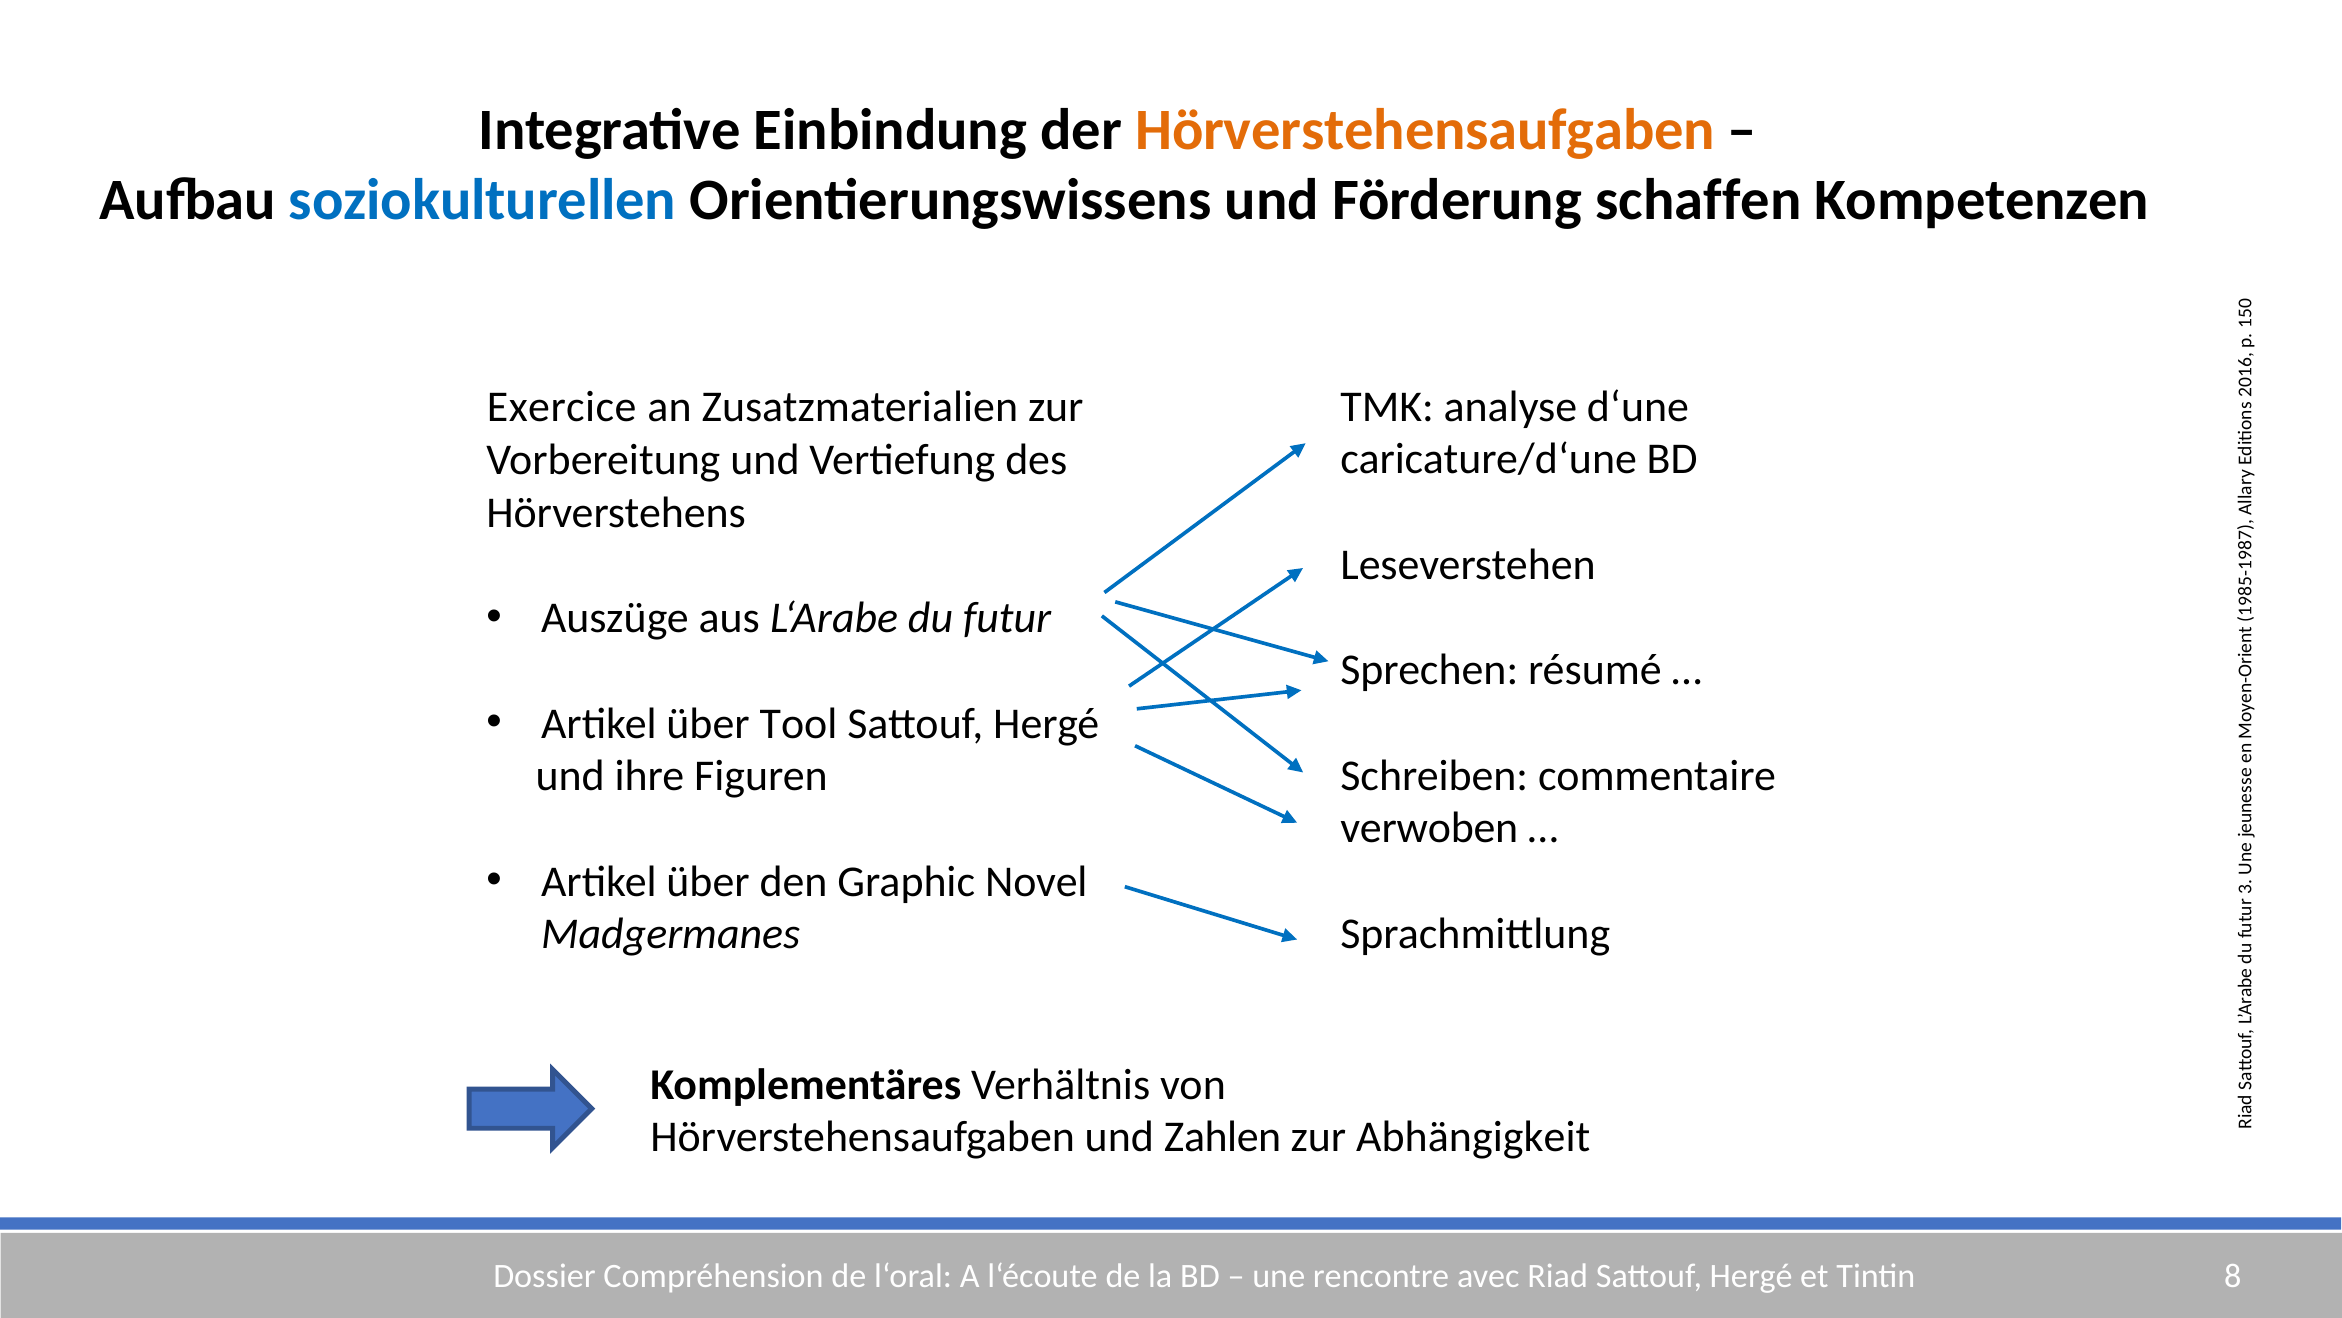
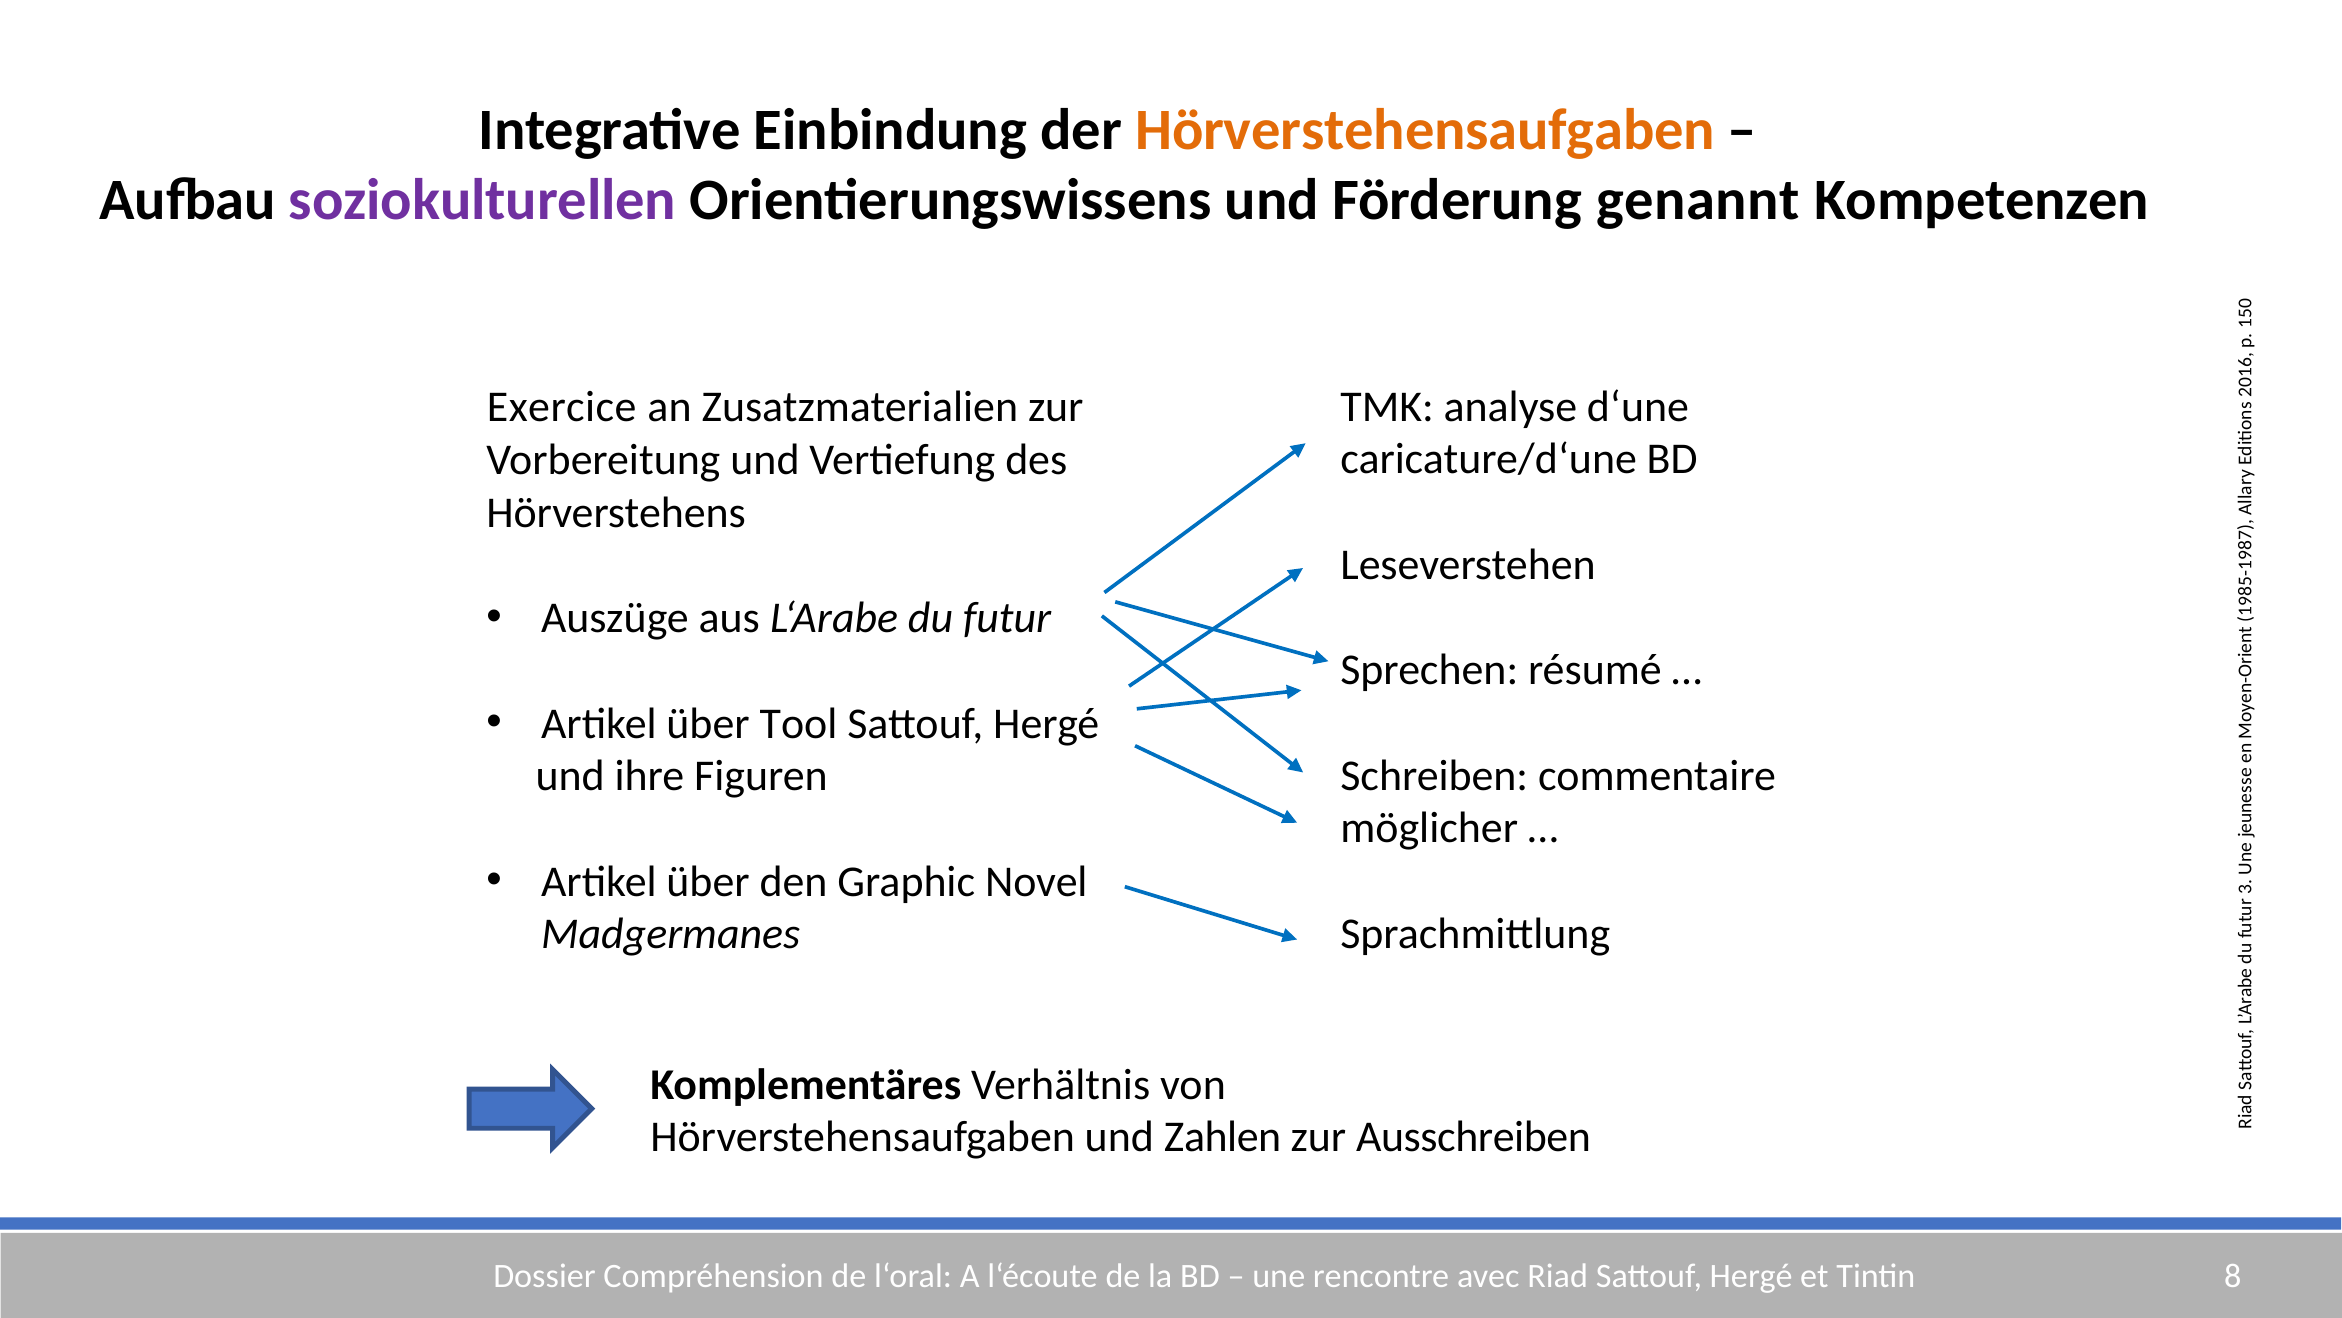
soziokulturellen colour: blue -> purple (483, 200)
schaffen: schaffen -> genannt (1698, 200)
verwoben: verwoben -> möglicher (1429, 828)
Abhängigkeit: Abhängigkeit -> Ausschreiben (1473, 1137)
